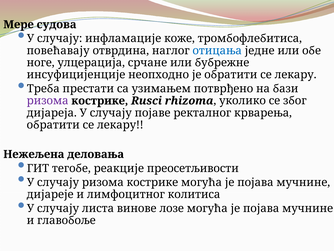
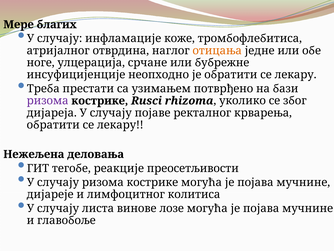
судова: судова -> благих (57, 24)
повећавају: повећавају -> атријалног (58, 51)
отицања colour: blue -> orange (217, 51)
